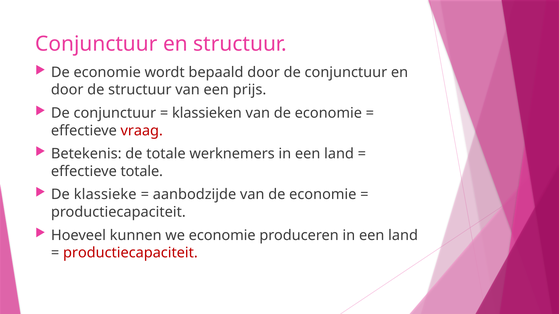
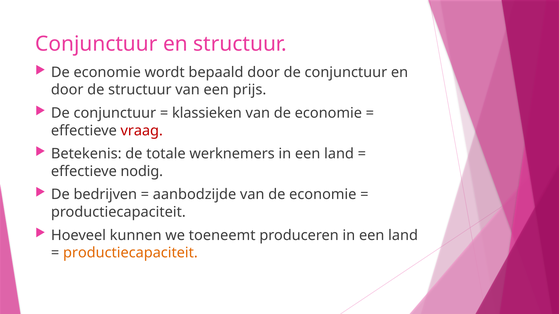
effectieve totale: totale -> nodig (142, 171)
klassieke: klassieke -> bedrijven (105, 195)
we economie: economie -> toeneemt (222, 236)
productiecapaciteit colour: red -> orange (130, 253)
